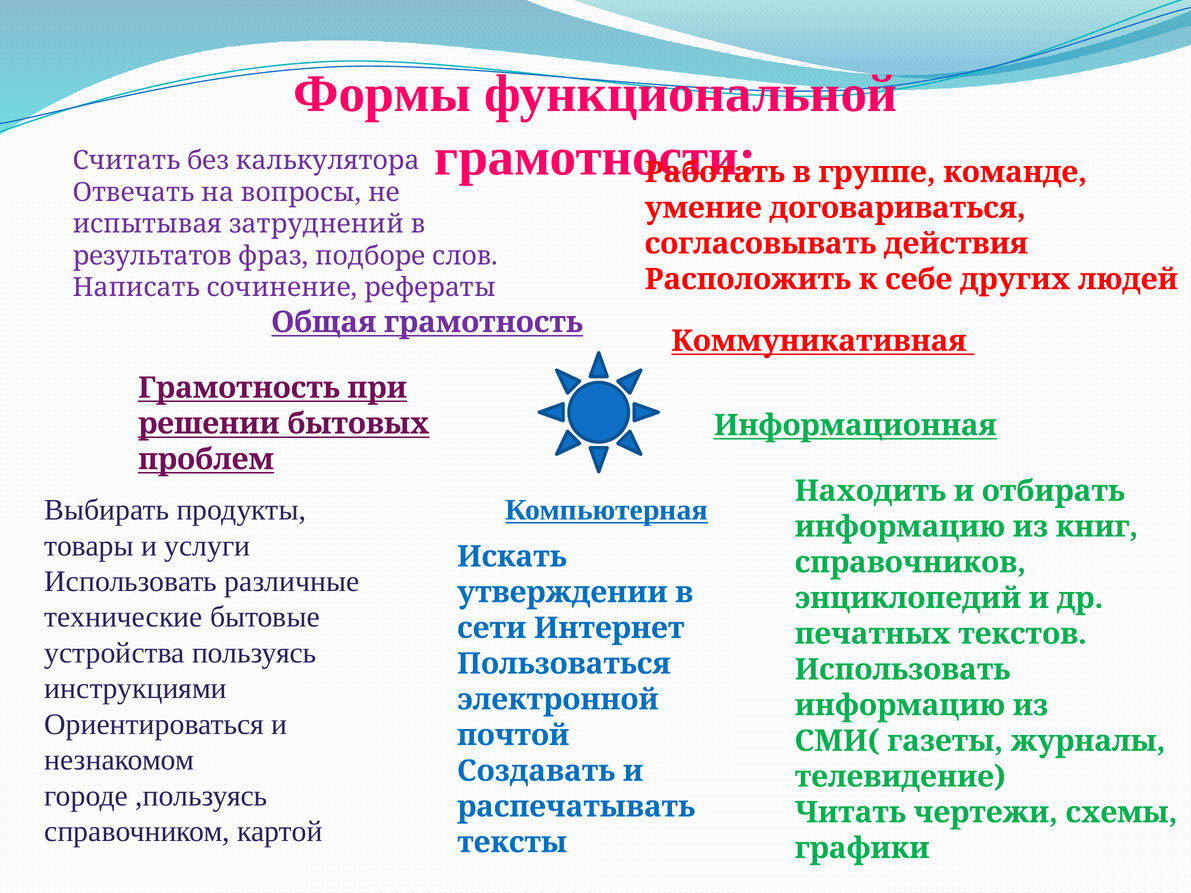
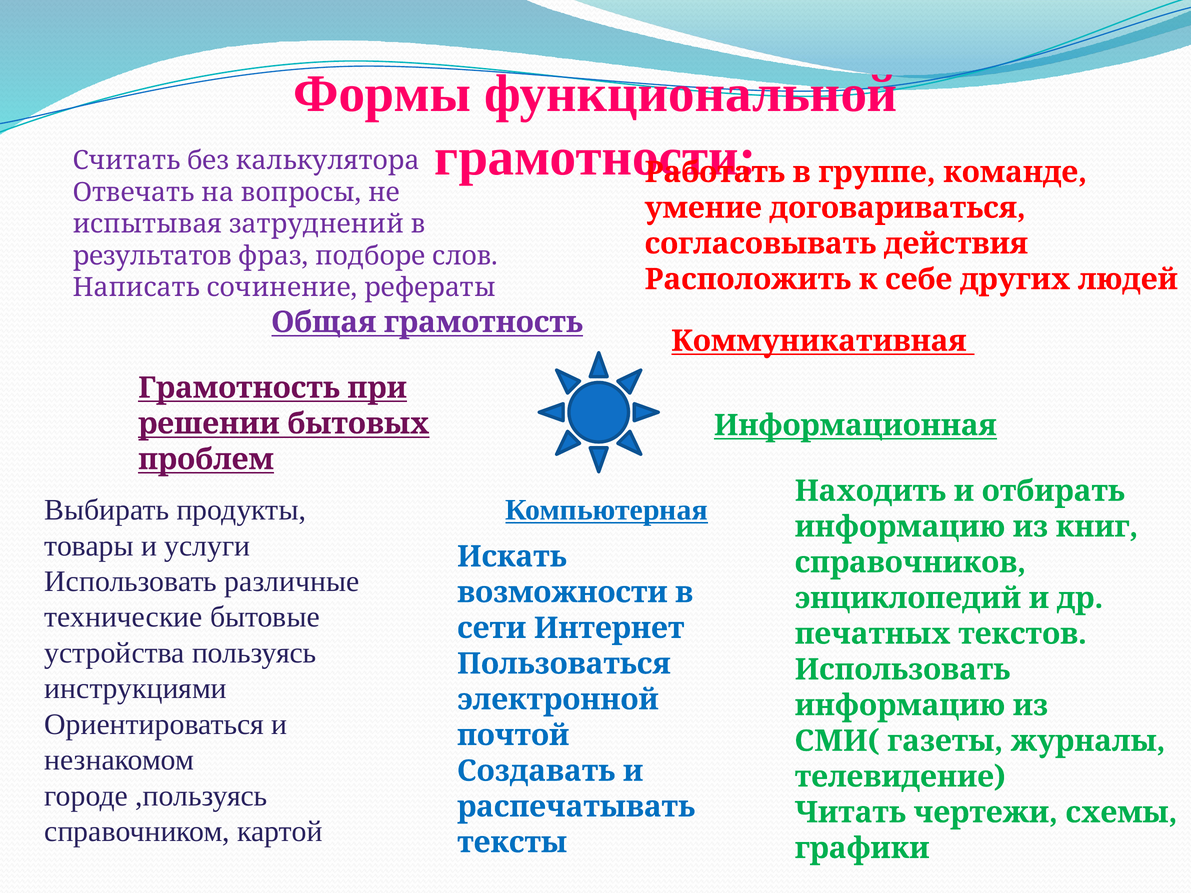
утверждении: утверждении -> возможности (562, 593)
